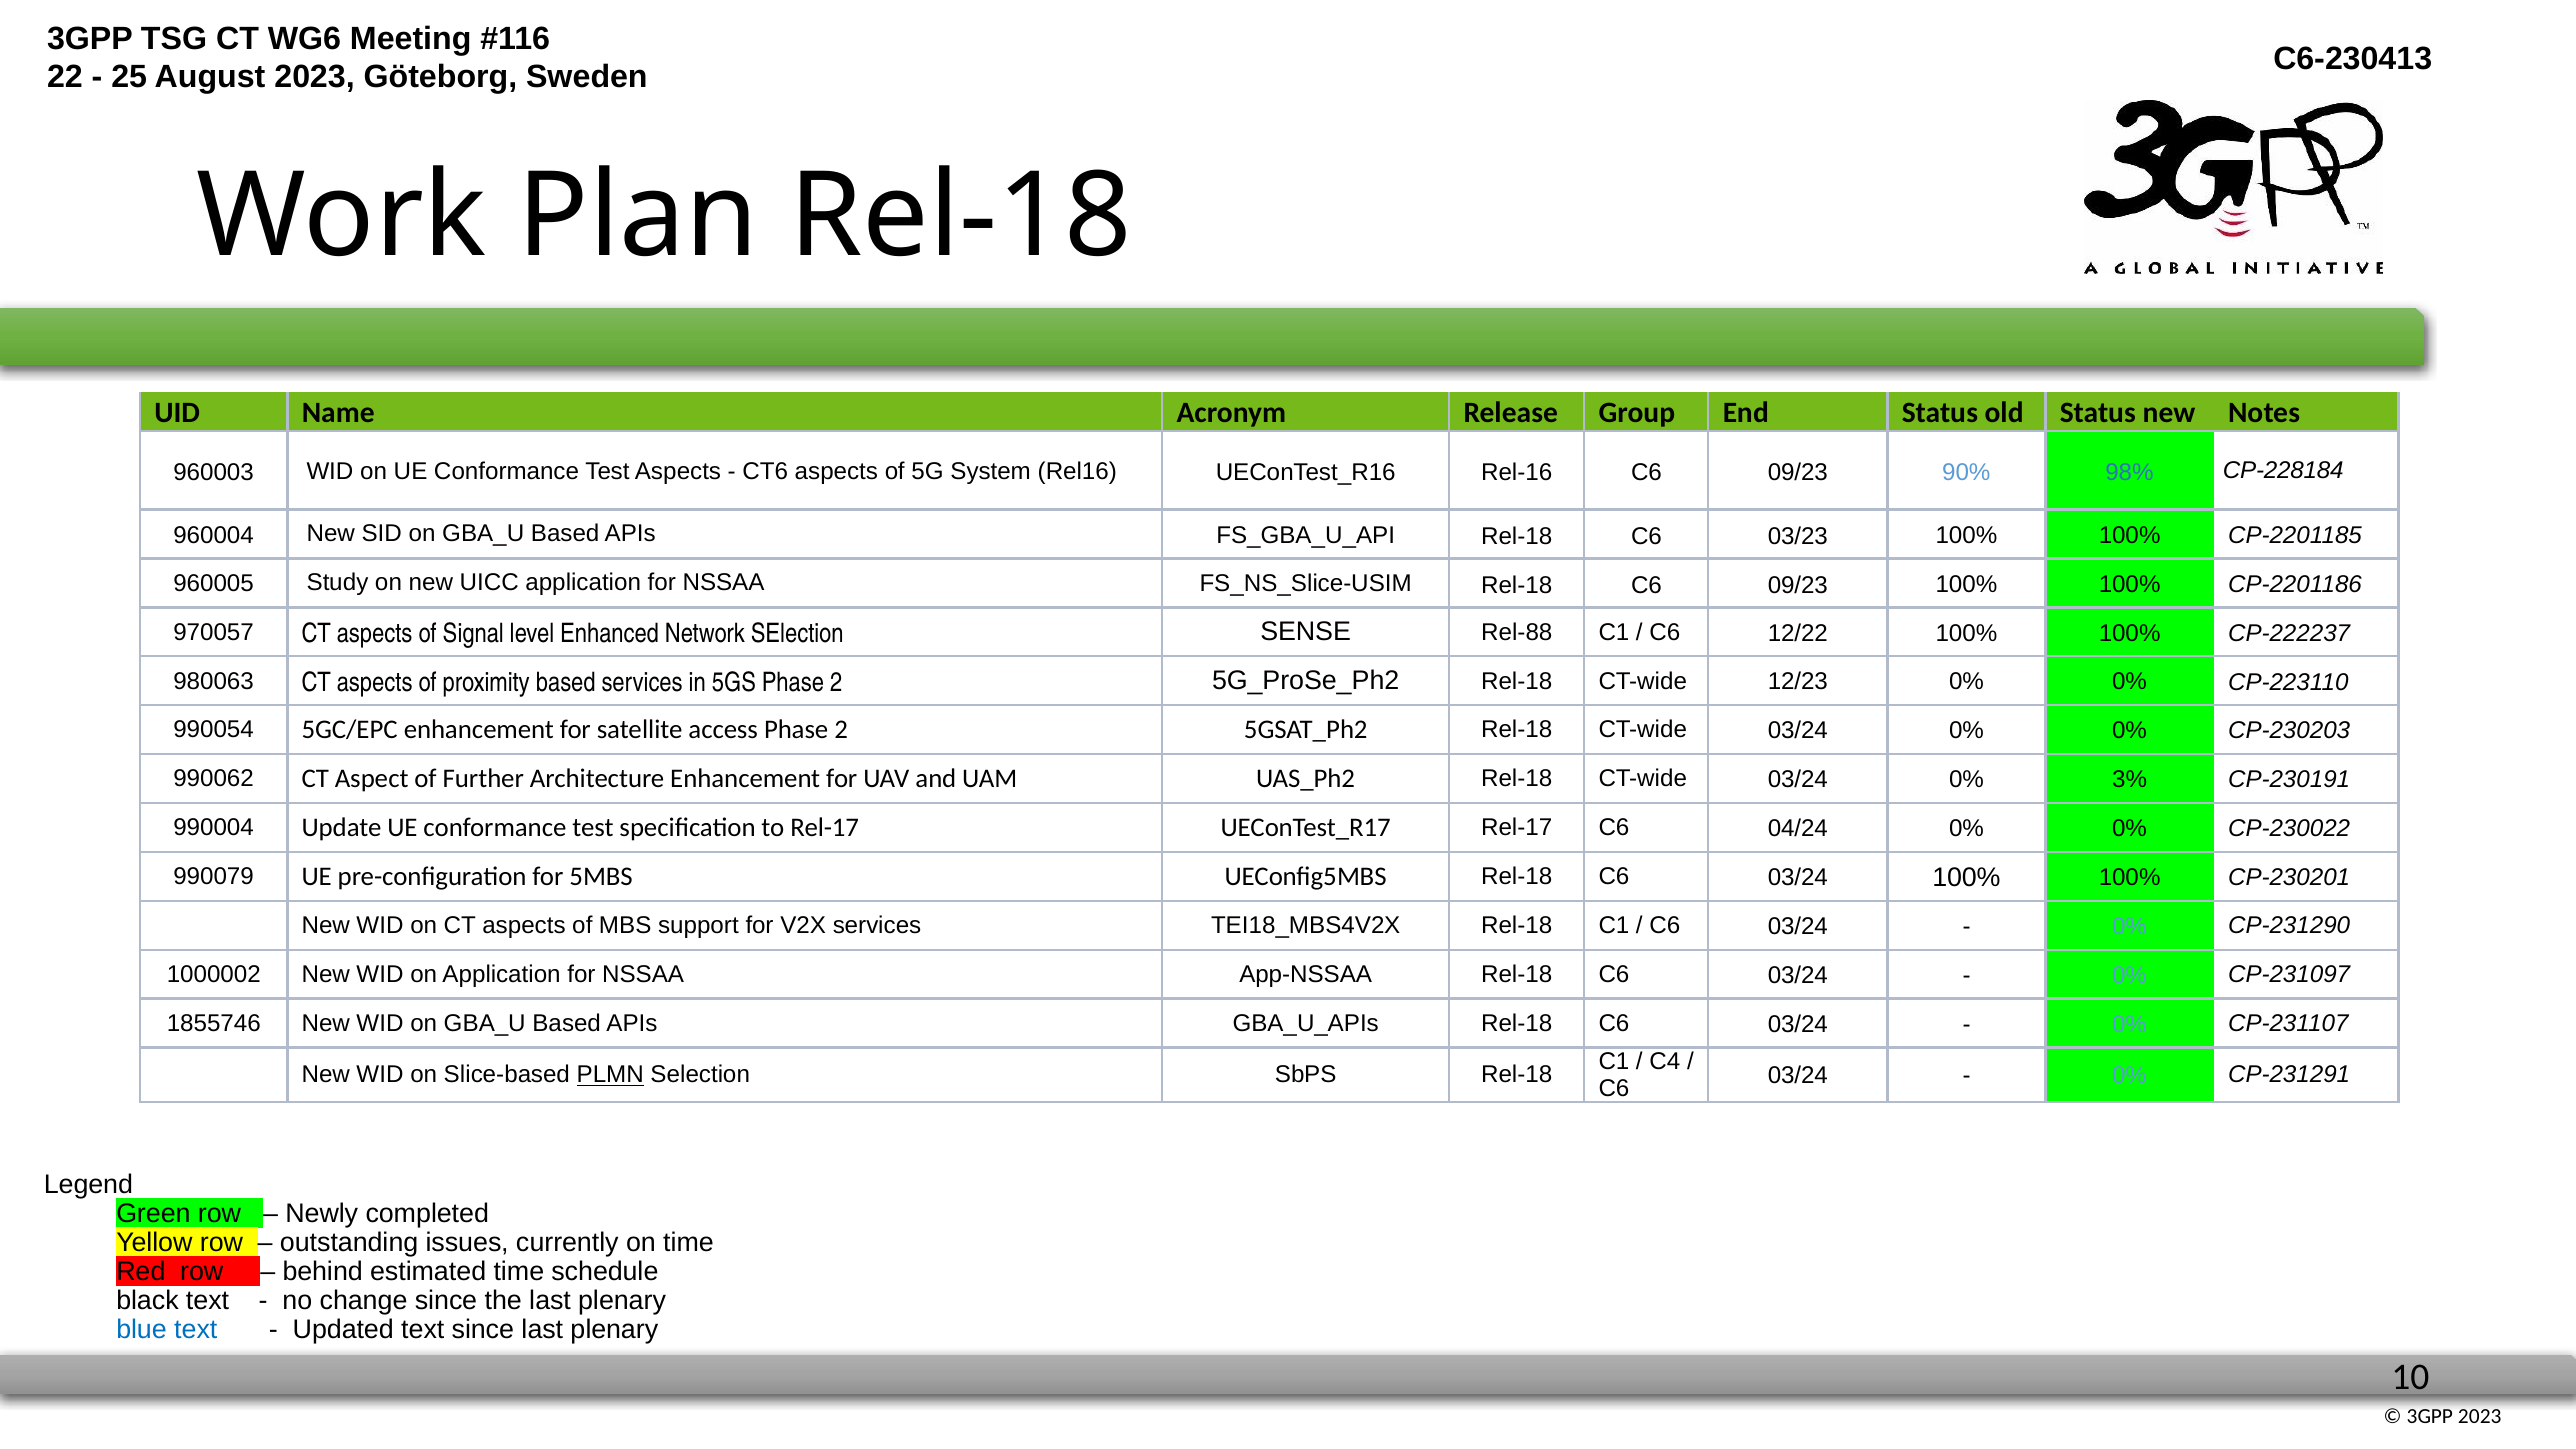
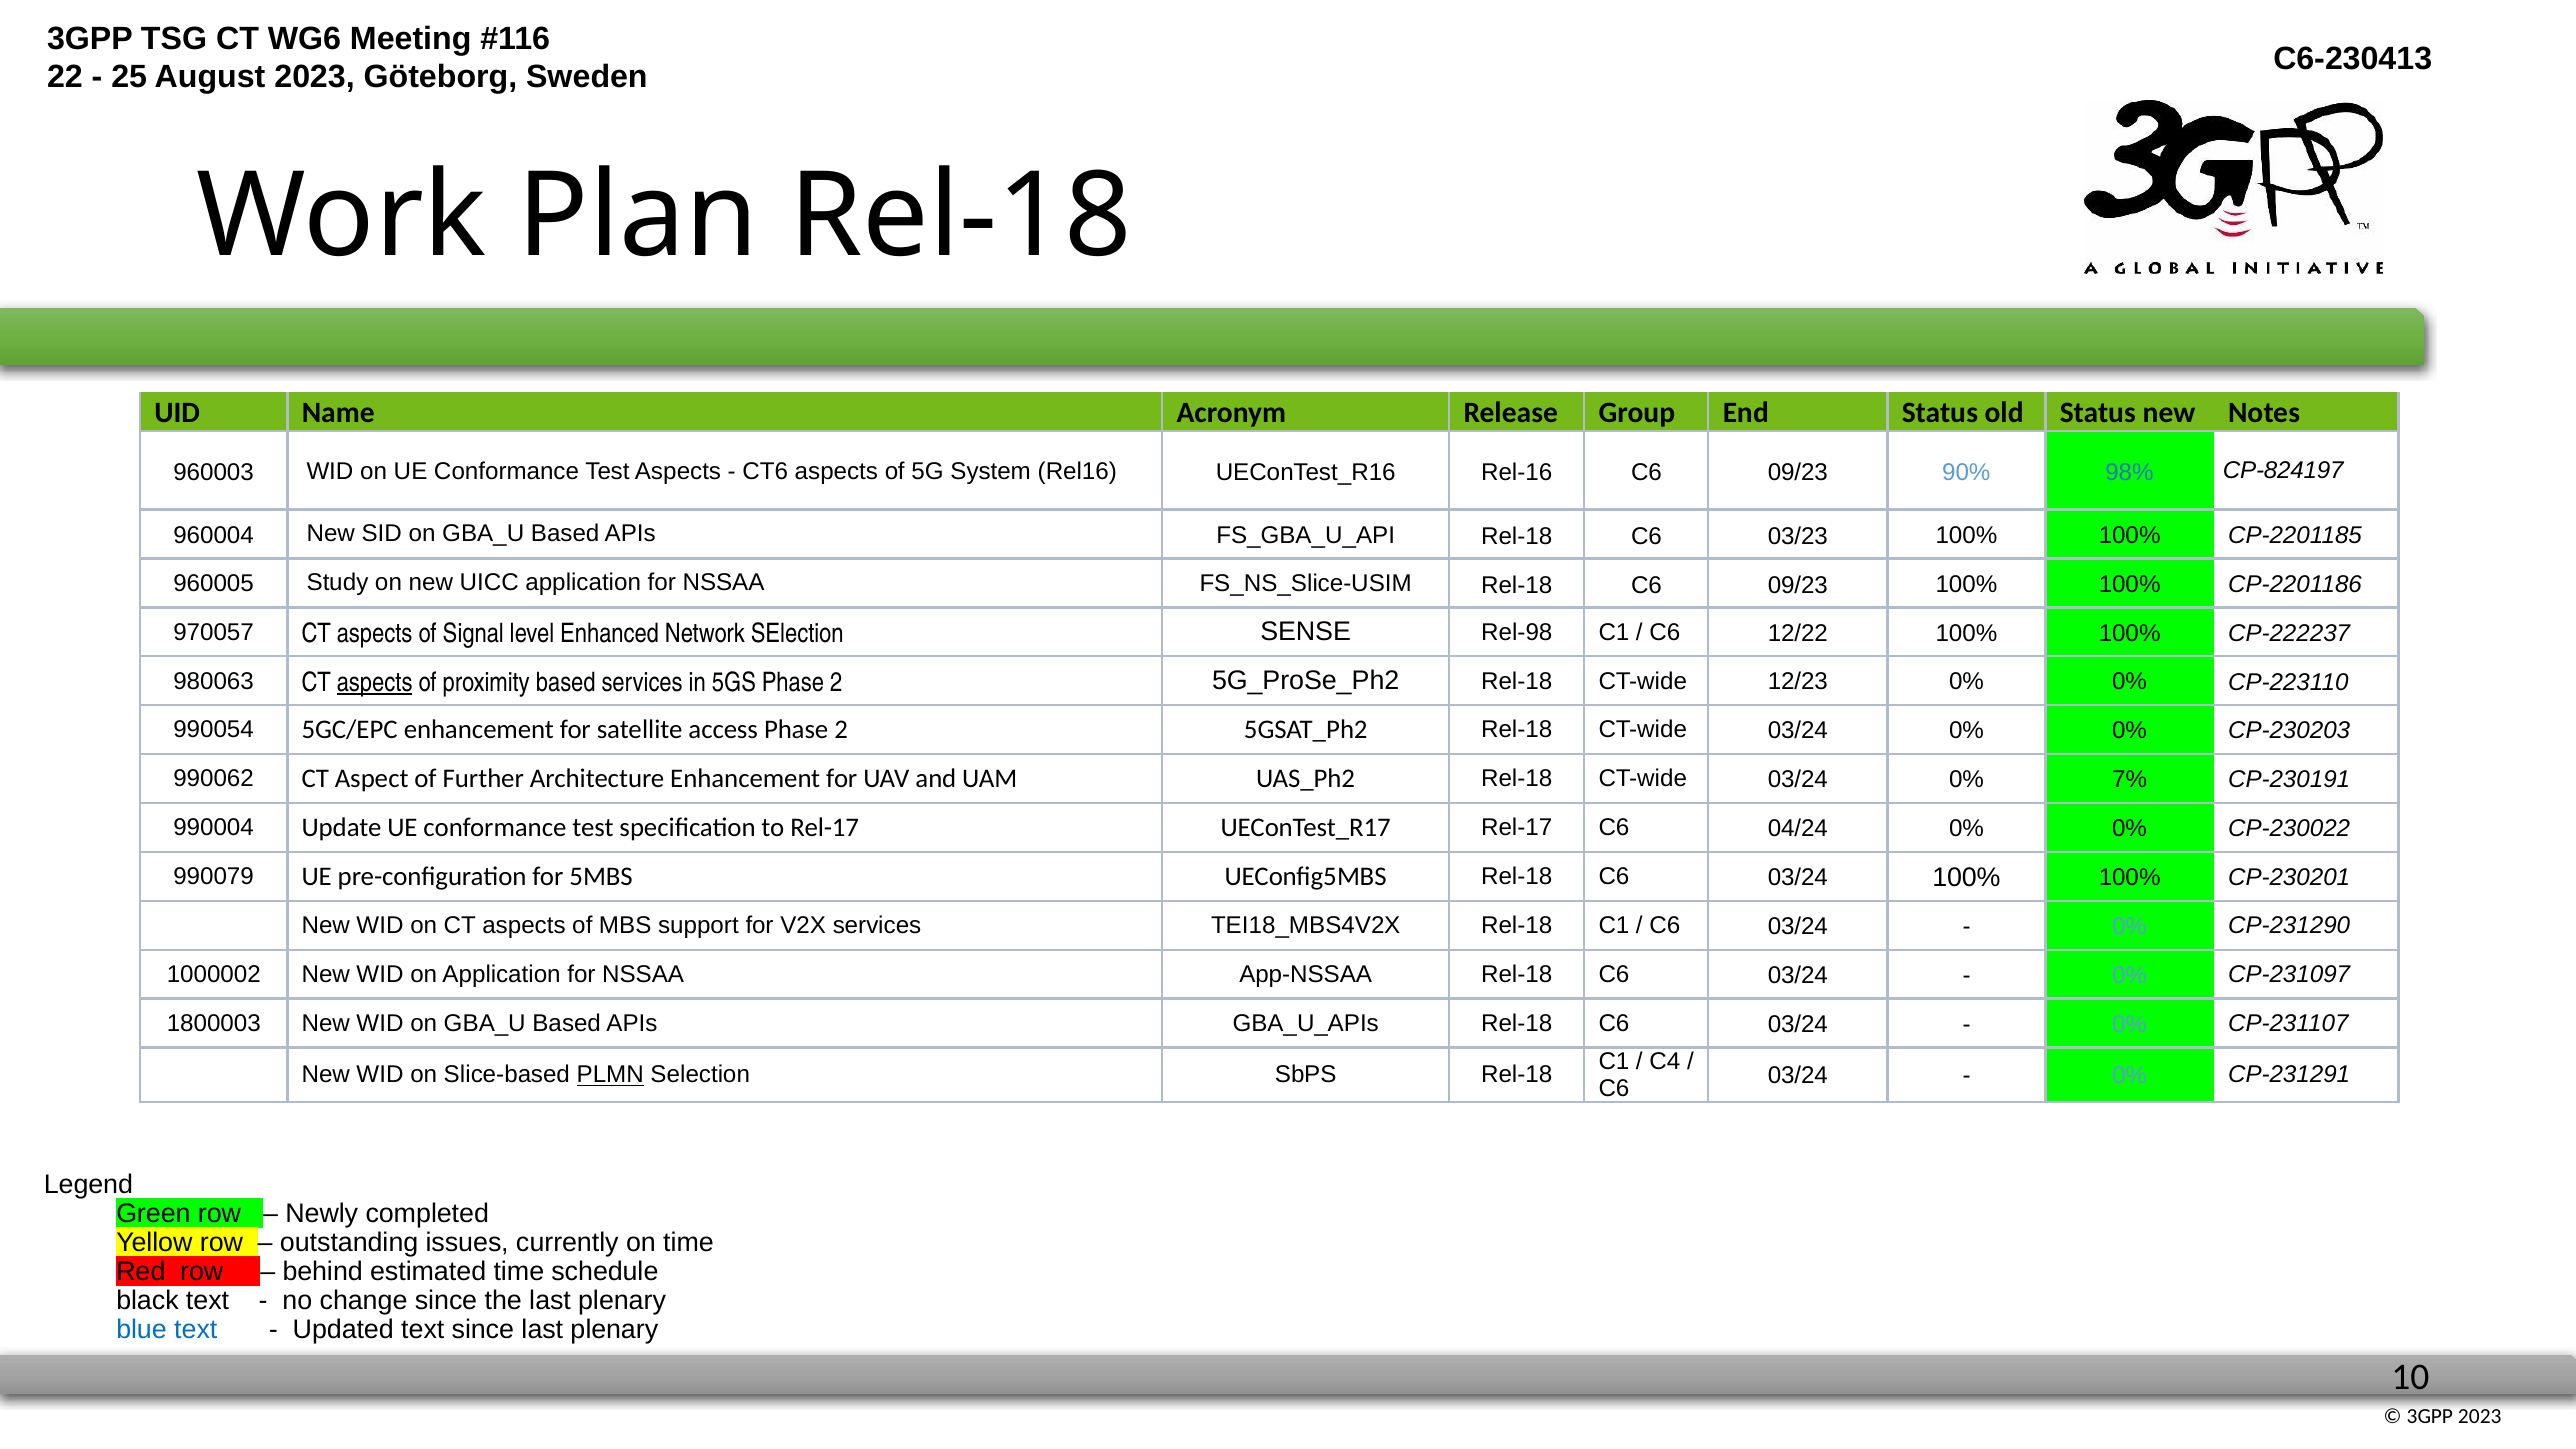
CP-228184: CP-228184 -> CP-824197 (2283, 471)
Rel-88: Rel-88 -> Rel-98 (1517, 632)
aspects underline: none -> present (375, 683)
3%: 3% -> 7% (2130, 780)
1855746: 1855746 -> 1800003 (214, 1023)
